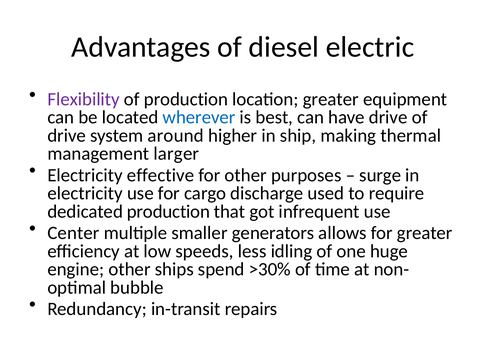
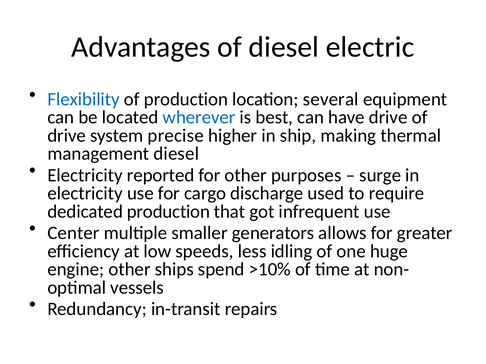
Flexibility colour: purple -> blue (84, 99)
location greater: greater -> several (331, 99)
around: around -> precise (176, 136)
management larger: larger -> diesel (176, 154)
effective: effective -> reported (161, 175)
>30%: >30% -> >10% (270, 270)
bubble: bubble -> vessels (137, 288)
